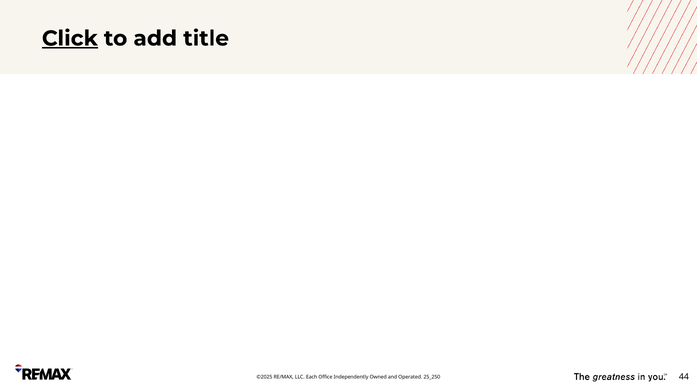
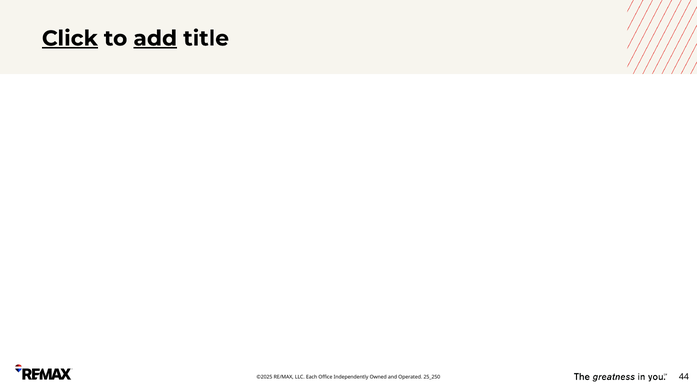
add underline: none -> present (155, 38)
